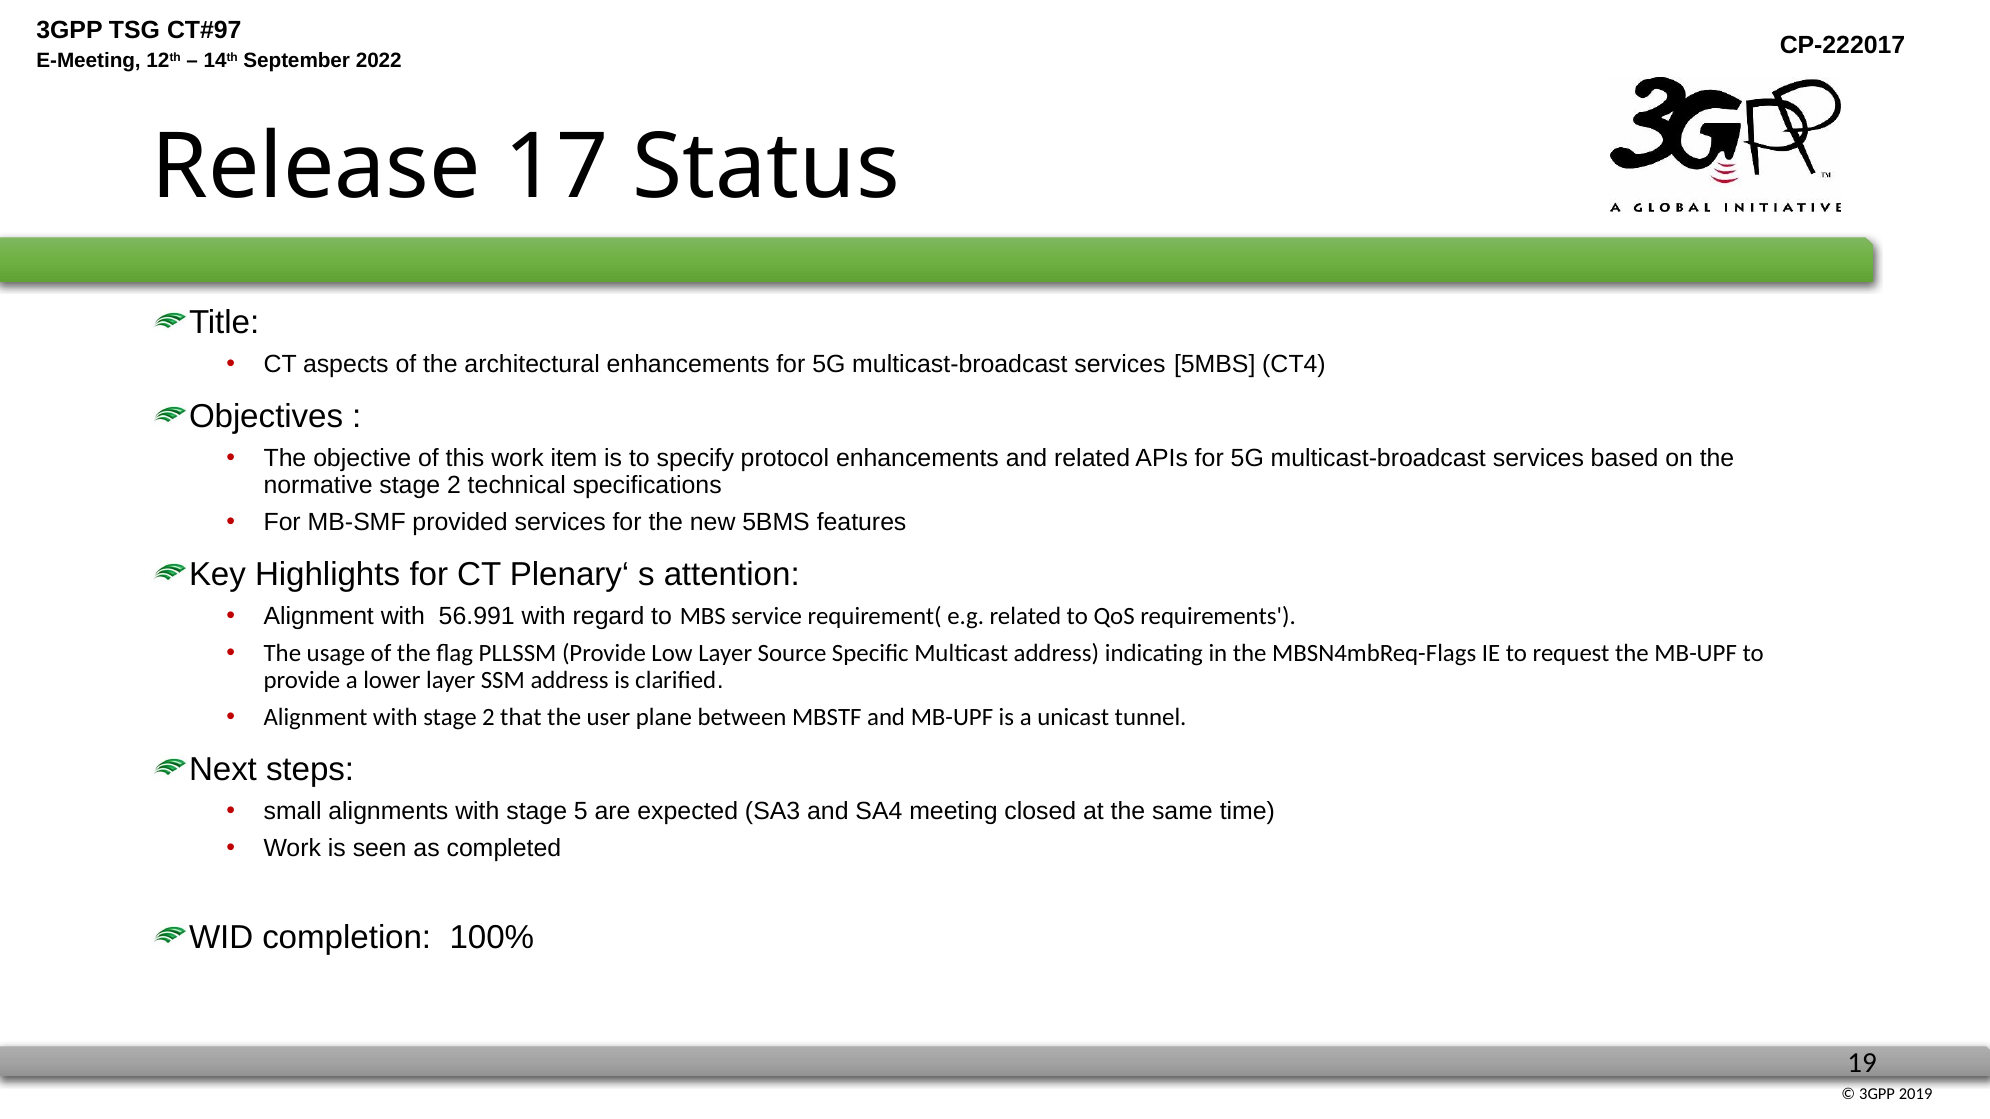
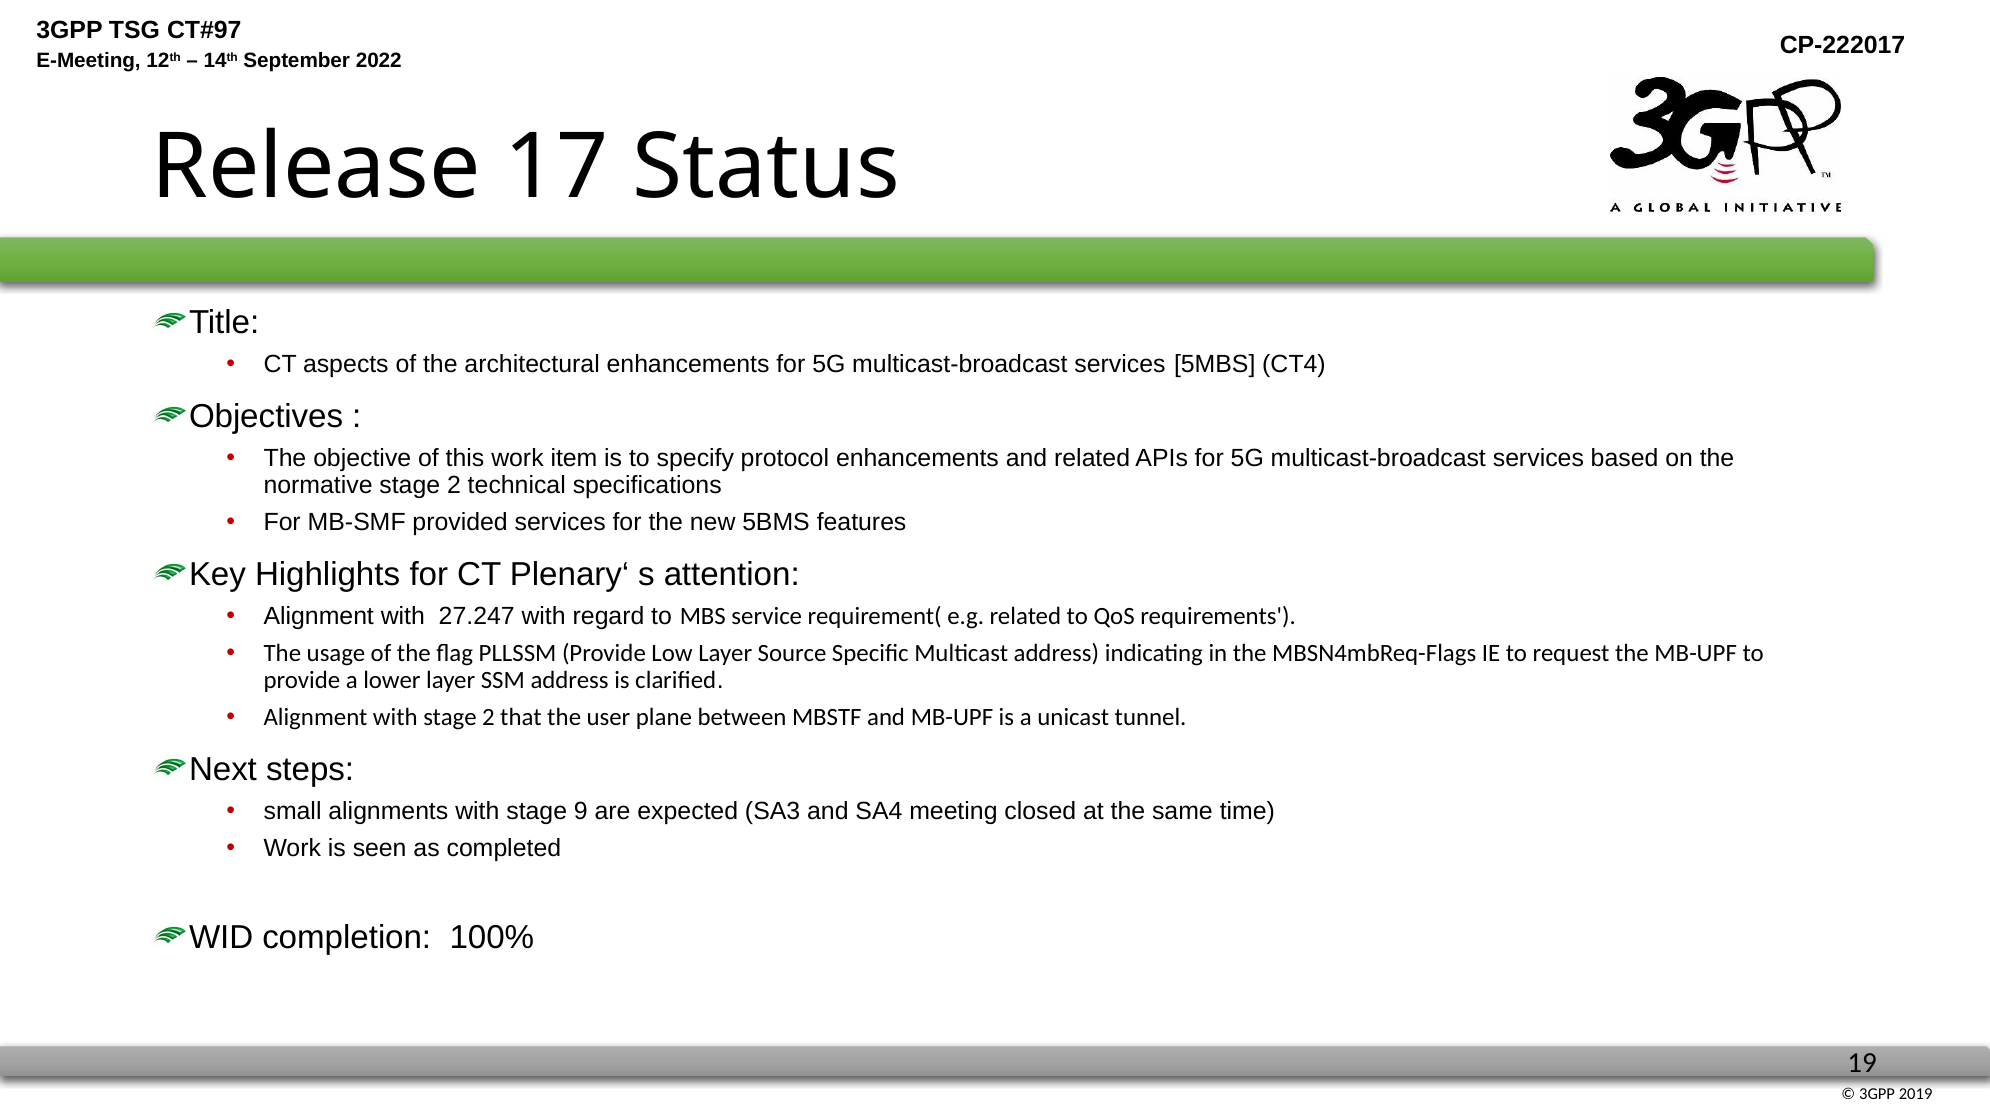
56.991: 56.991 -> 27.247 (477, 616)
5: 5 -> 9 (581, 811)
